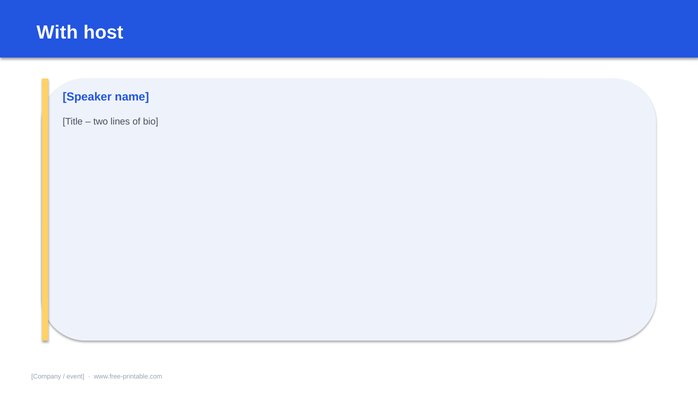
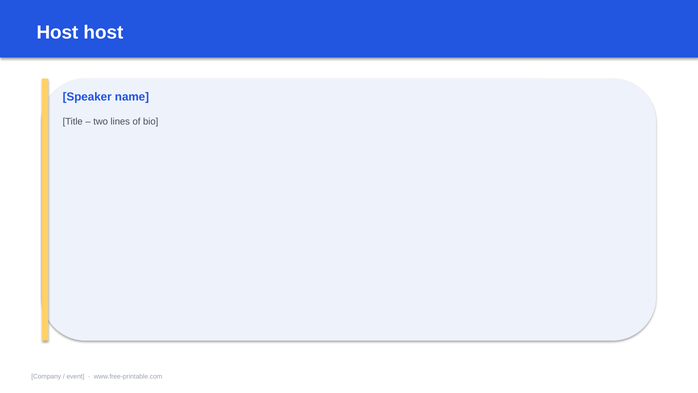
With: With -> Host (57, 33)
